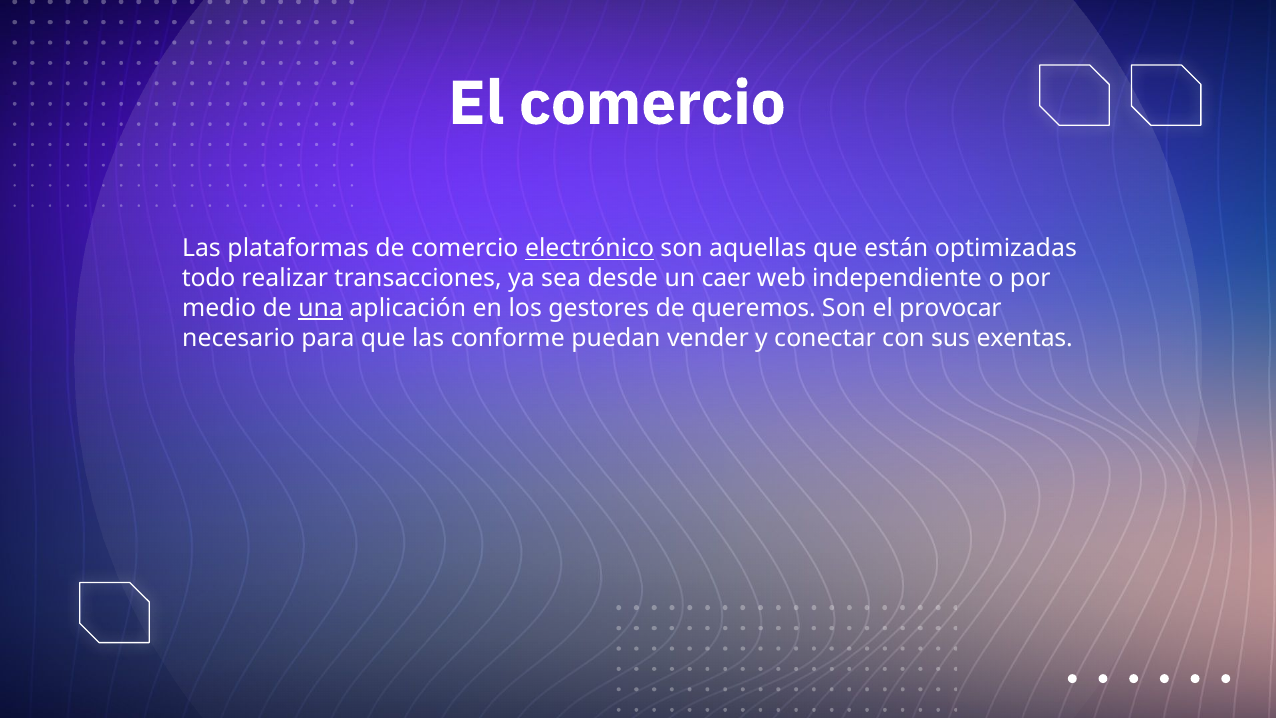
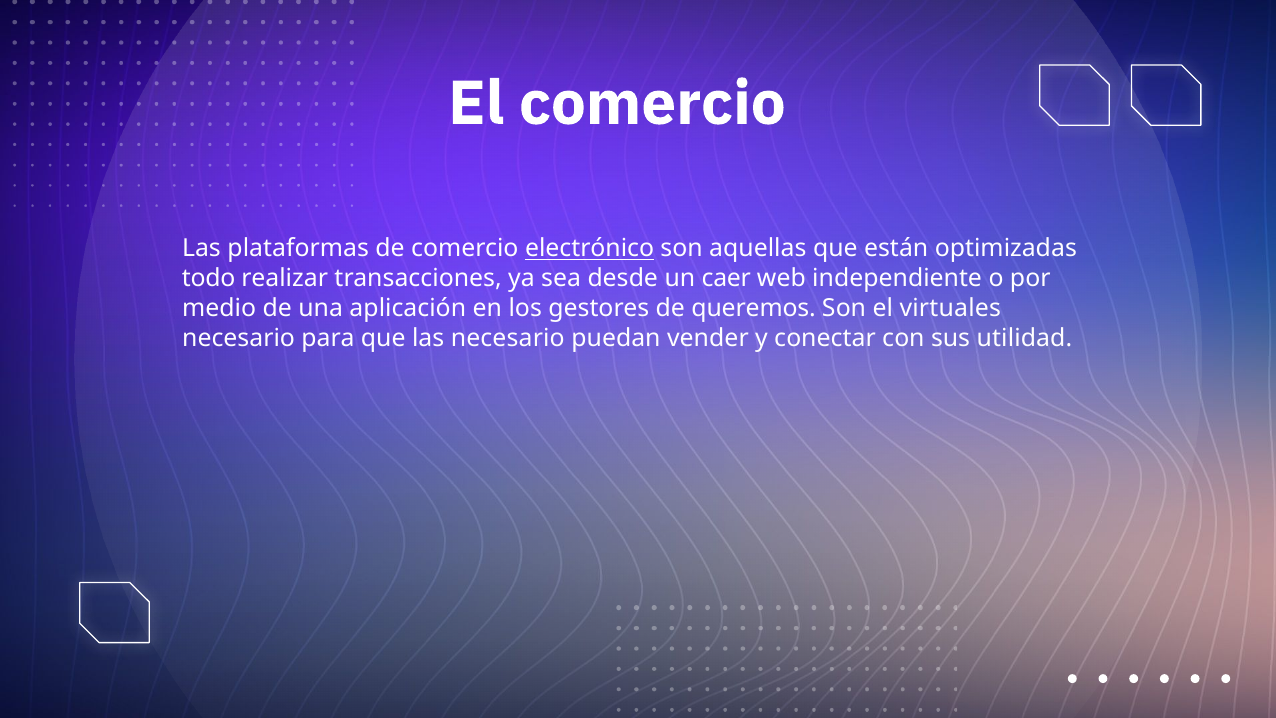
una underline: present -> none (321, 308)
provocar: provocar -> virtuales (950, 308)
las conforme: conforme -> necesario (508, 338)
exentas: exentas -> utilidad (1024, 338)
